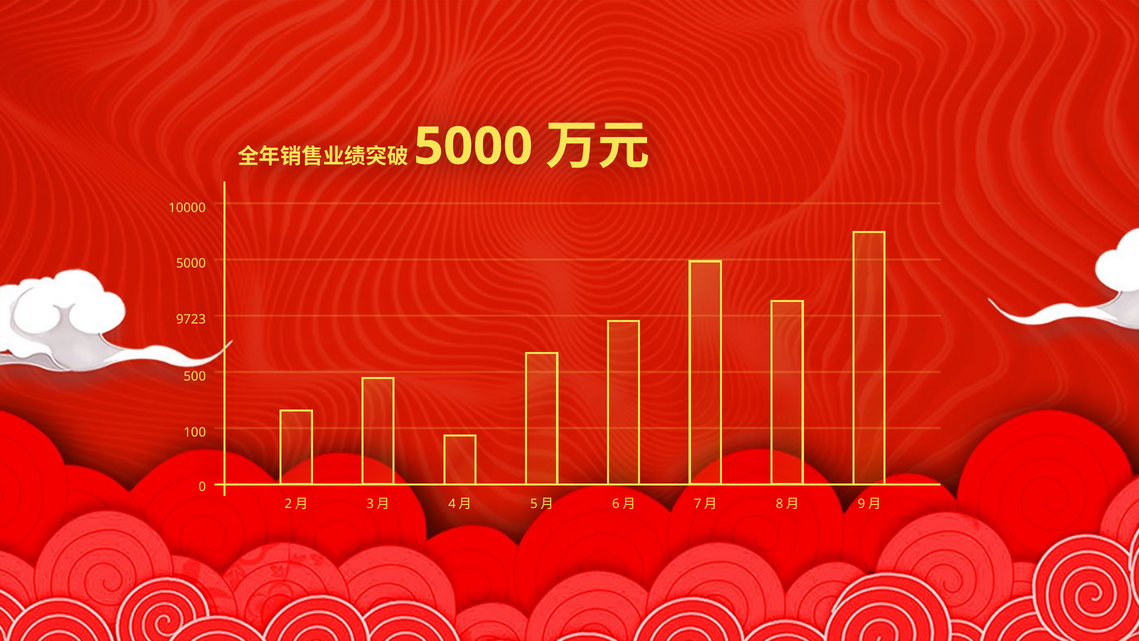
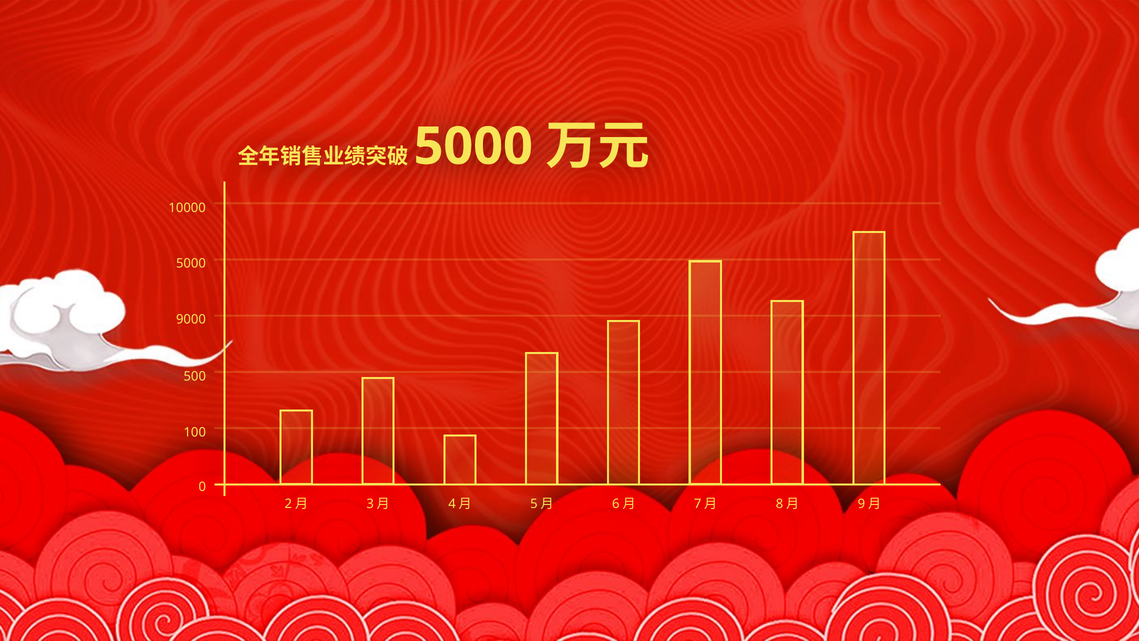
9723: 9723 -> 9000 (191, 319)
